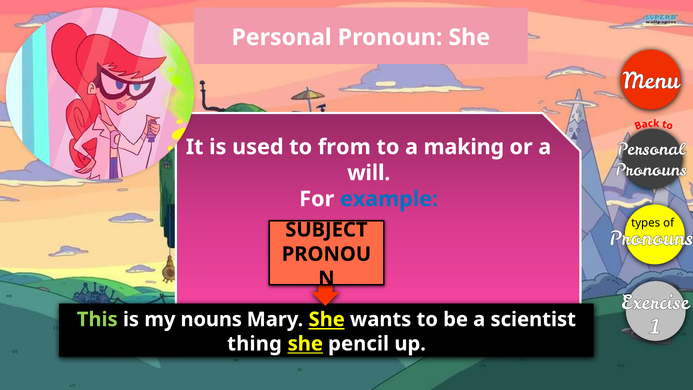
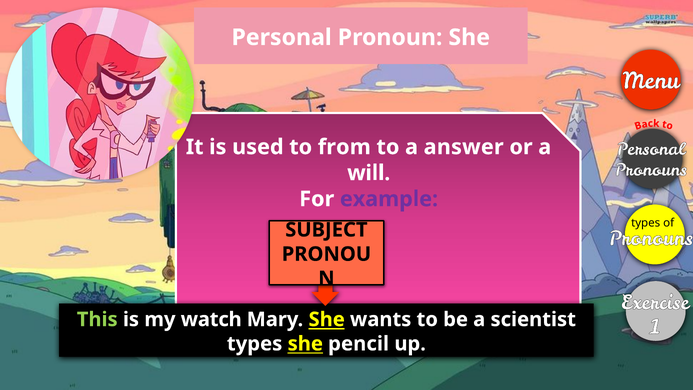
making: making -> answer (464, 147)
example colour: blue -> purple (389, 199)
nouns: nouns -> watch (211, 319)
thing: thing -> types (255, 344)
